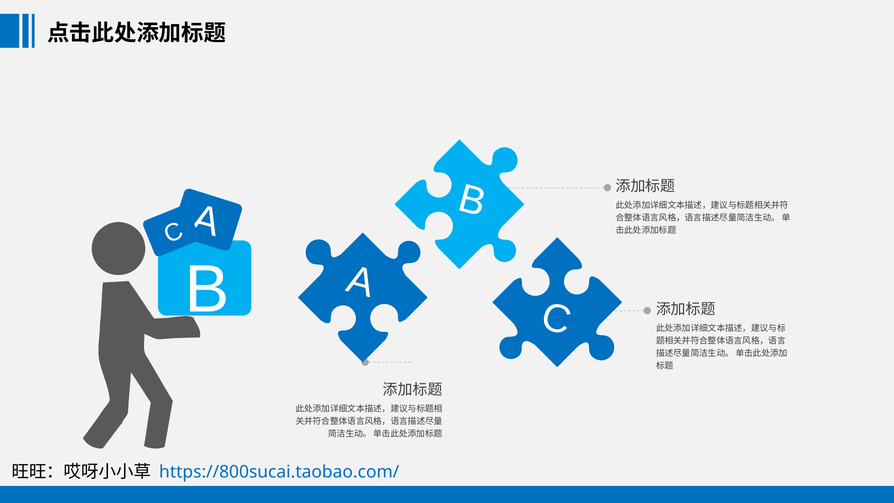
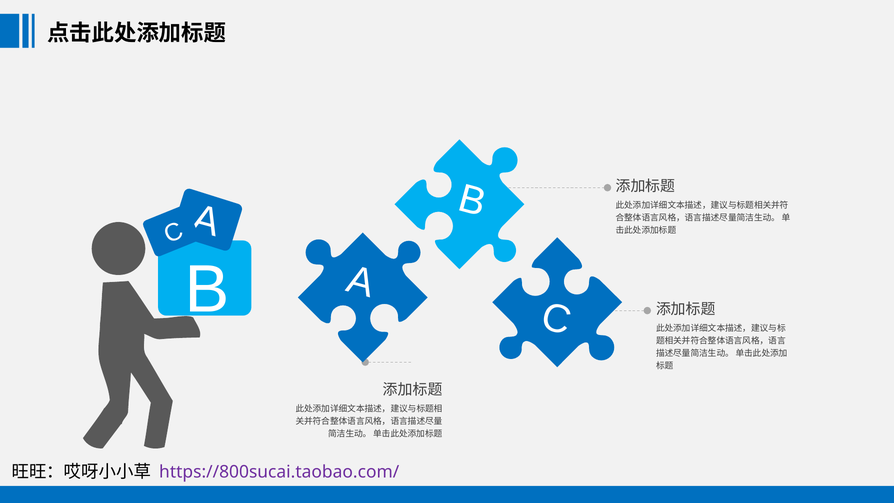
https://800sucai.taobao.com/ colour: blue -> purple (279, 472)
